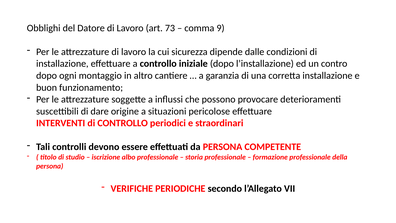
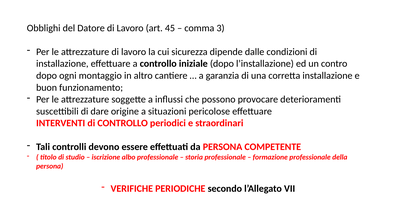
73: 73 -> 45 (170, 28)
9: 9 -> 3 (221, 28)
